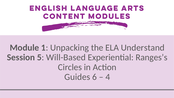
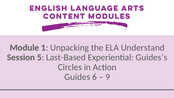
Will-Based: Will-Based -> Last-Based (66, 57)
Ranges’s: Ranges’s -> Guides’s (152, 57)
4: 4 -> 9 (108, 77)
